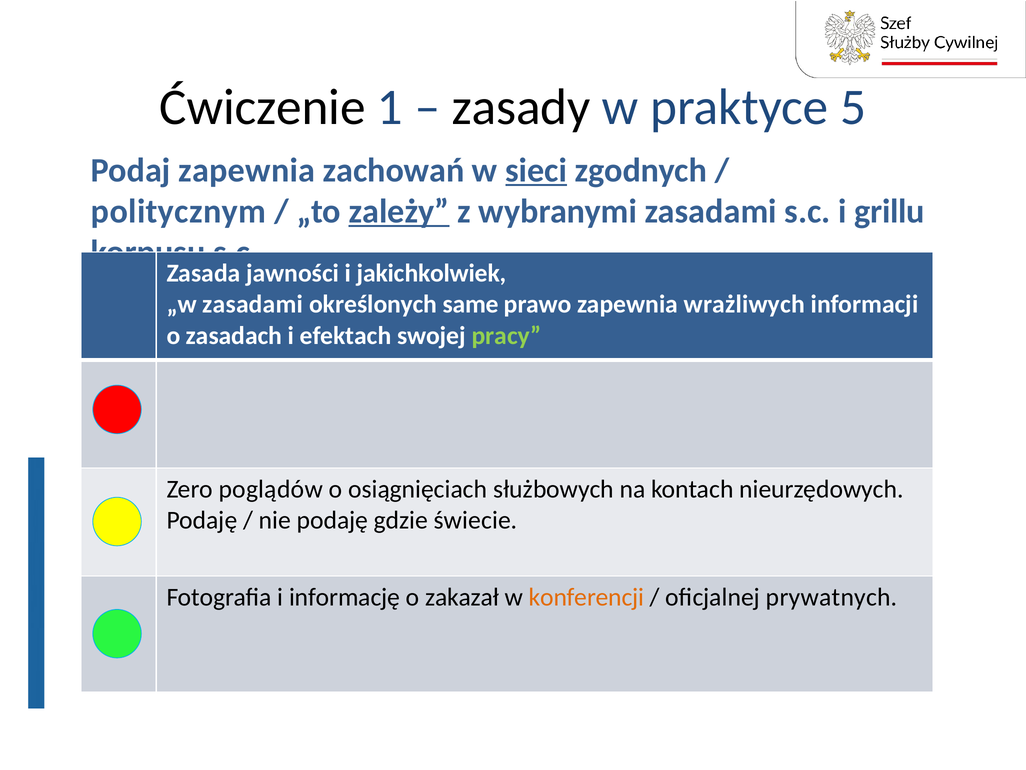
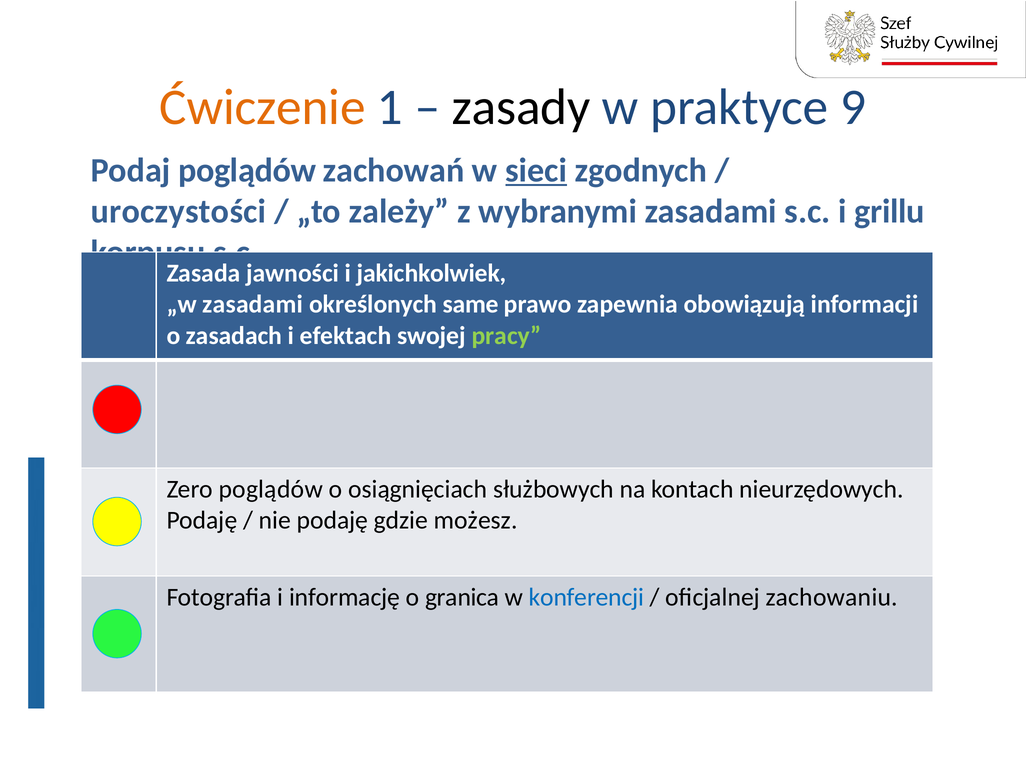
Ćwiczenie colour: black -> orange (262, 107)
5: 5 -> 9 (853, 107)
Podaj zapewnia: zapewnia -> poglądów (247, 170)
politycznym: politycznym -> uroczystości (179, 211)
zależy underline: present -> none (399, 211)
wrażliwych: wrażliwych -> obowiązują (744, 304)
świecie: świecie -> możesz (476, 520)
zakazał: zakazał -> granica (462, 597)
konferencji colour: orange -> blue (586, 597)
prywatnych: prywatnych -> zachowaniu (832, 597)
